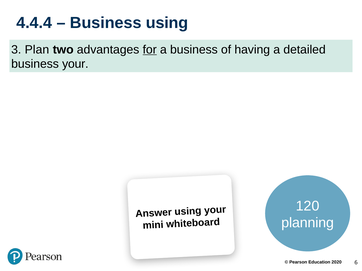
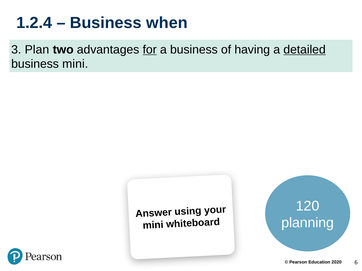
4.4.4: 4.4.4 -> 1.2.4 (34, 23)
Business using: using -> when (167, 23)
detailed underline: none -> present (305, 50)
business your: your -> mini (75, 64)
